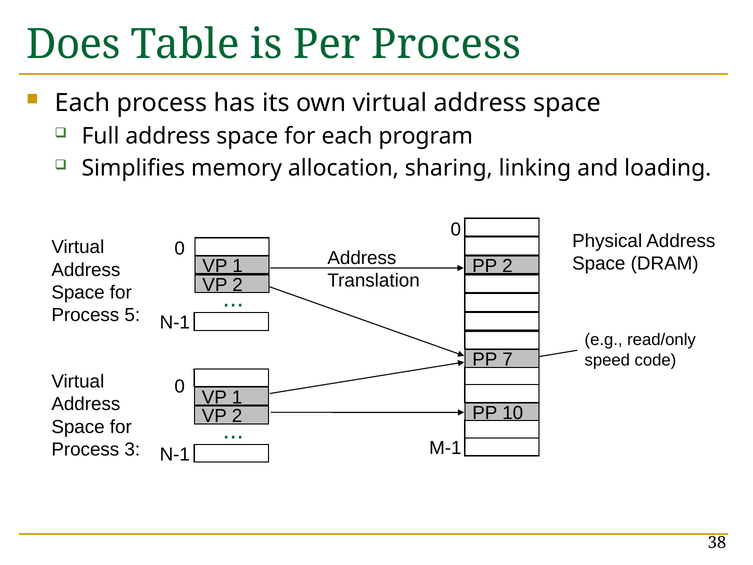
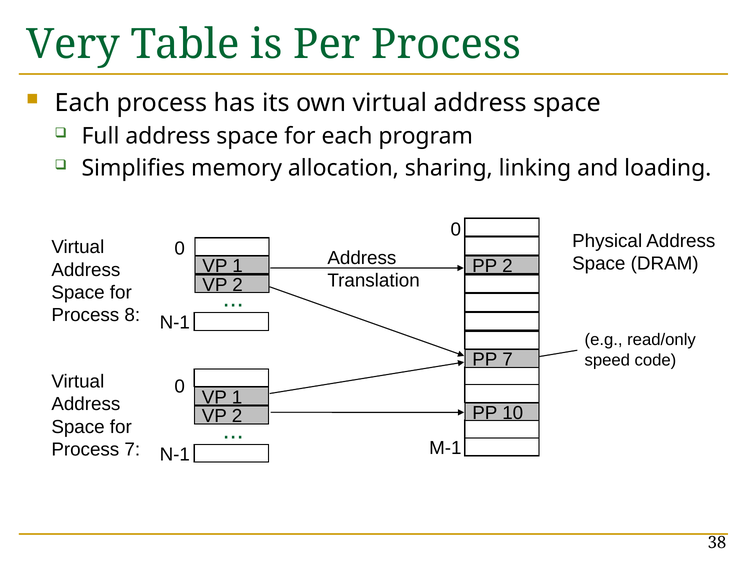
Does: Does -> Very (73, 44)
5: 5 -> 8 (132, 315)
Process 3: 3 -> 7 (132, 449)
